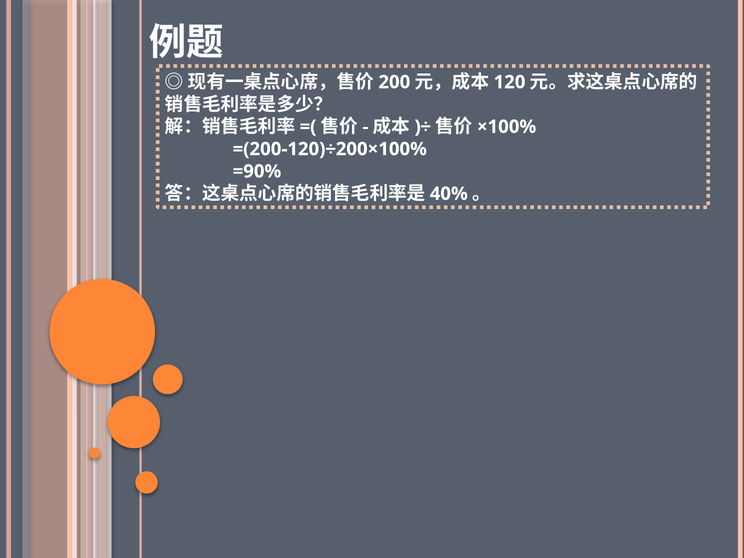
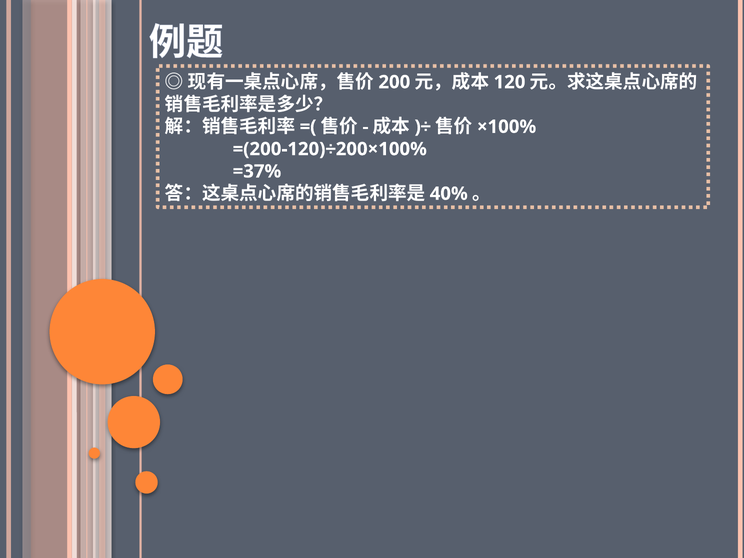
=90%: =90% -> =37% (257, 171)
